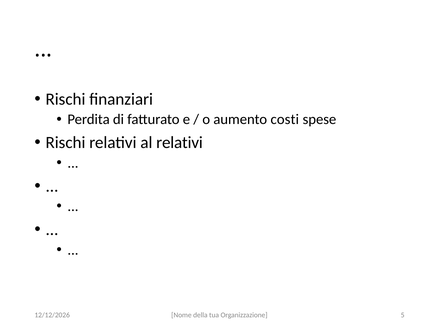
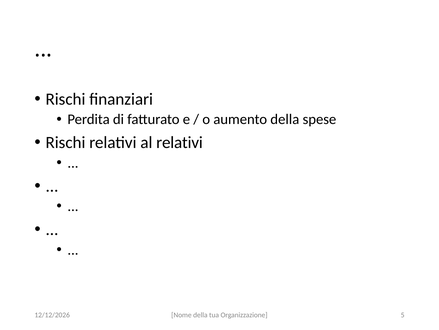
aumento costi: costi -> della (285, 119)
